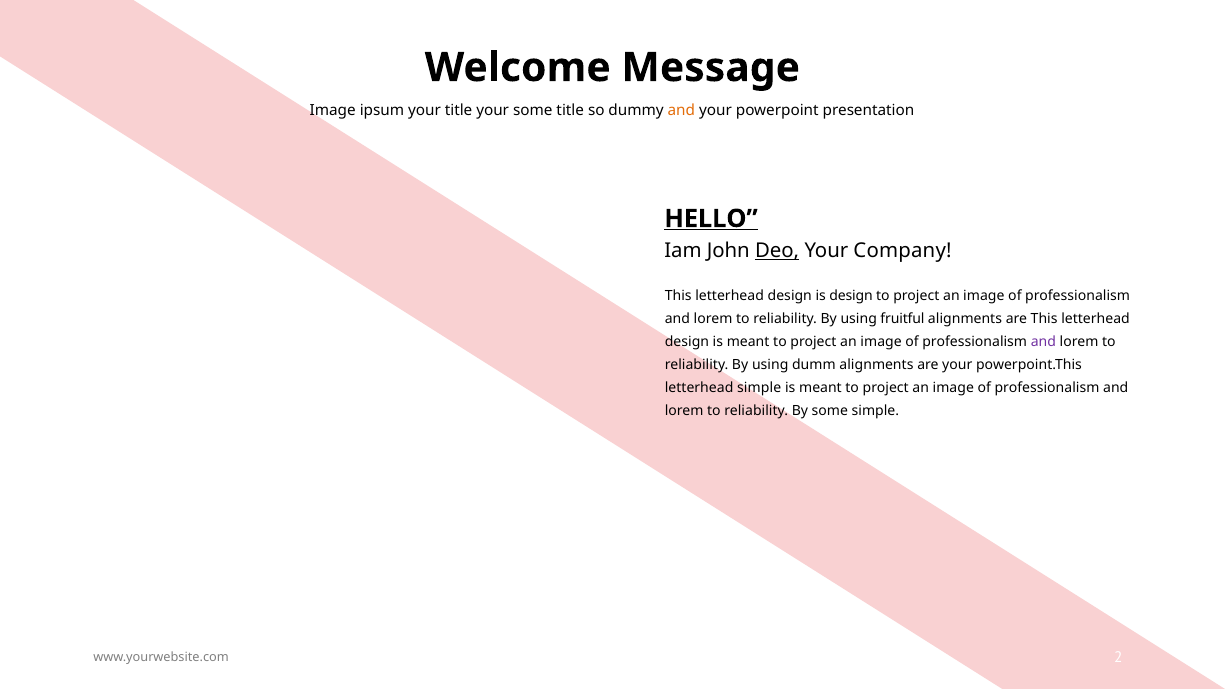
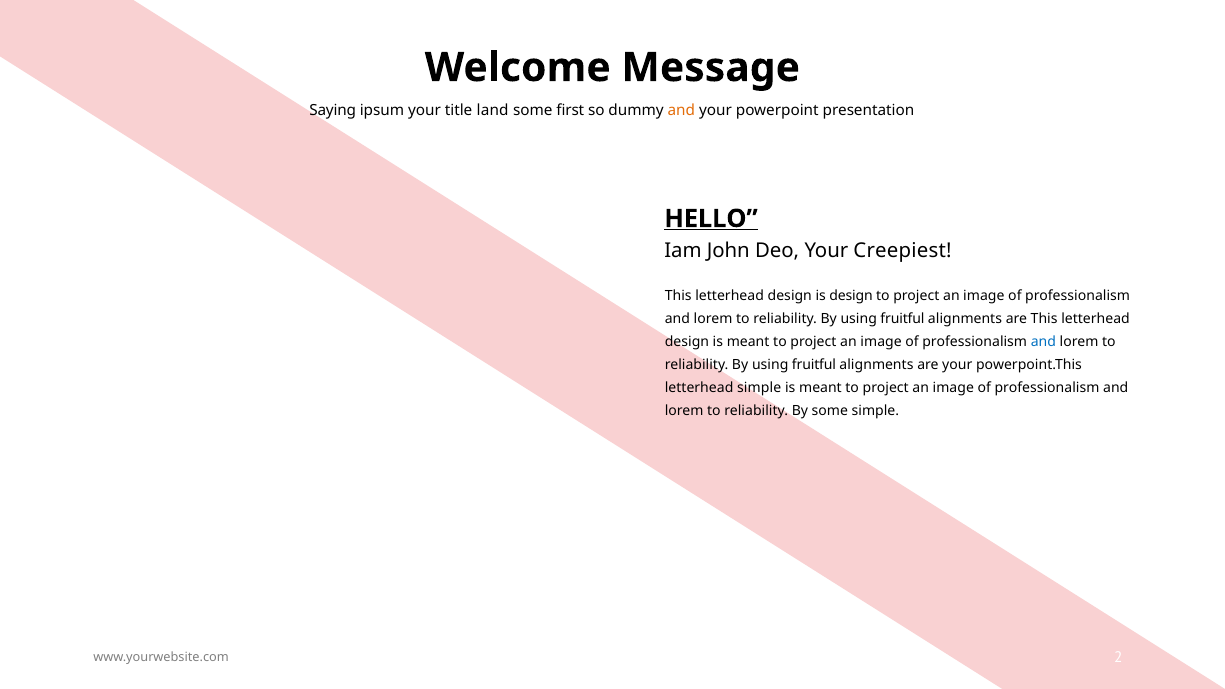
Image: Image -> Saying (333, 111)
title your: your -> land (493, 111)
some title: title -> first (570, 111)
Deo underline: present -> none (777, 251)
Company: Company -> Creepiest (903, 251)
and colour: purple -> blue (1043, 342)
dumm: dumm -> fruitful (814, 365)
